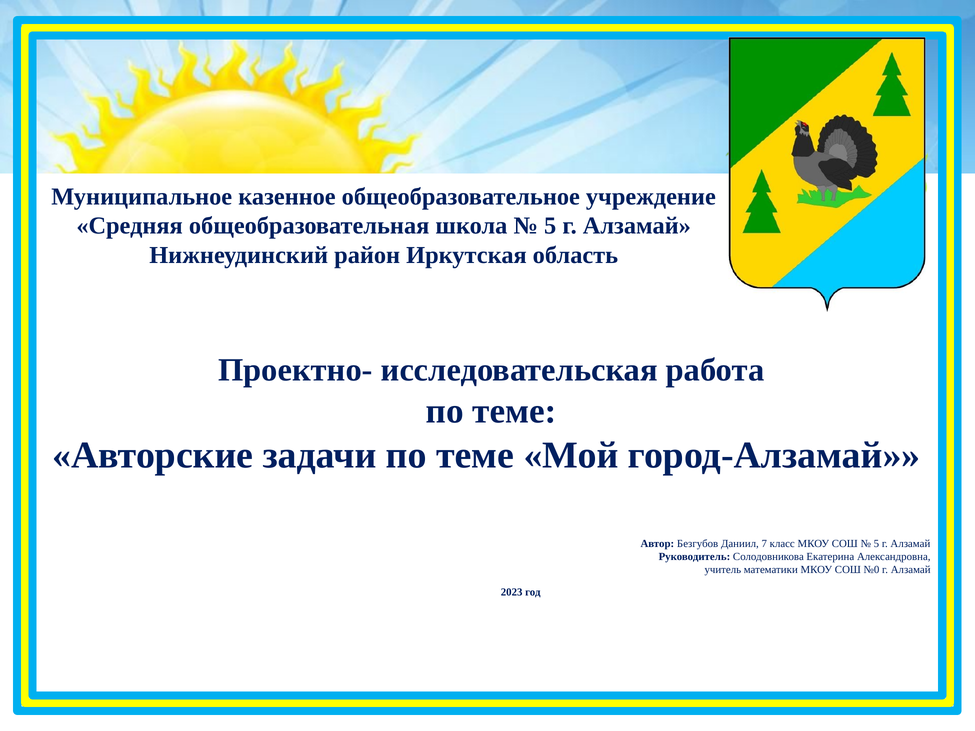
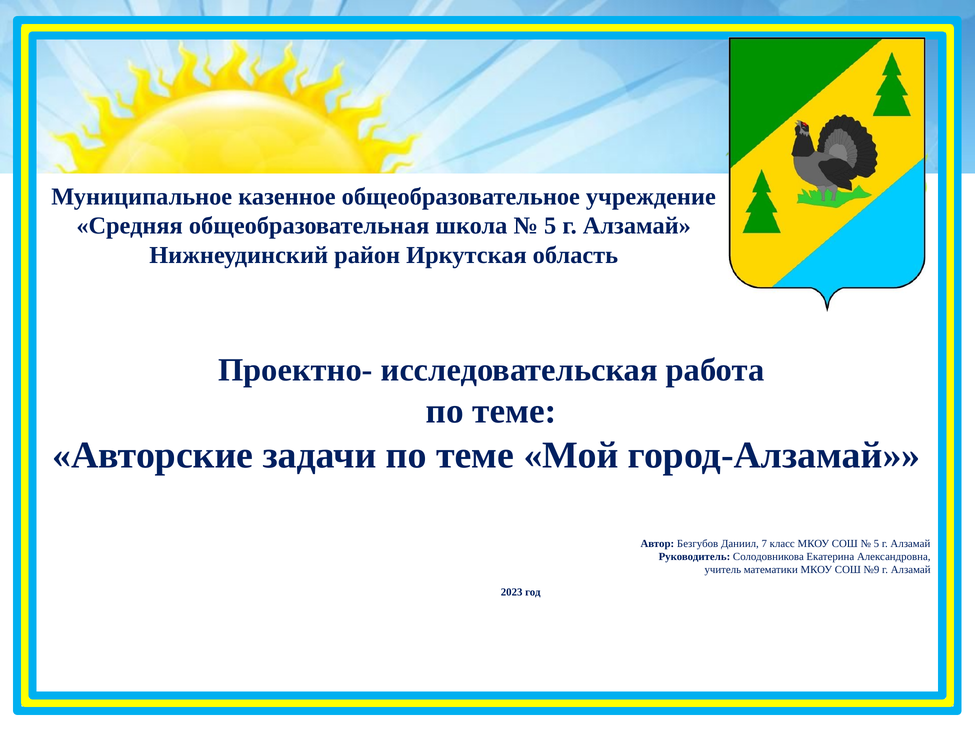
№0: №0 -> №9 (871, 570)
